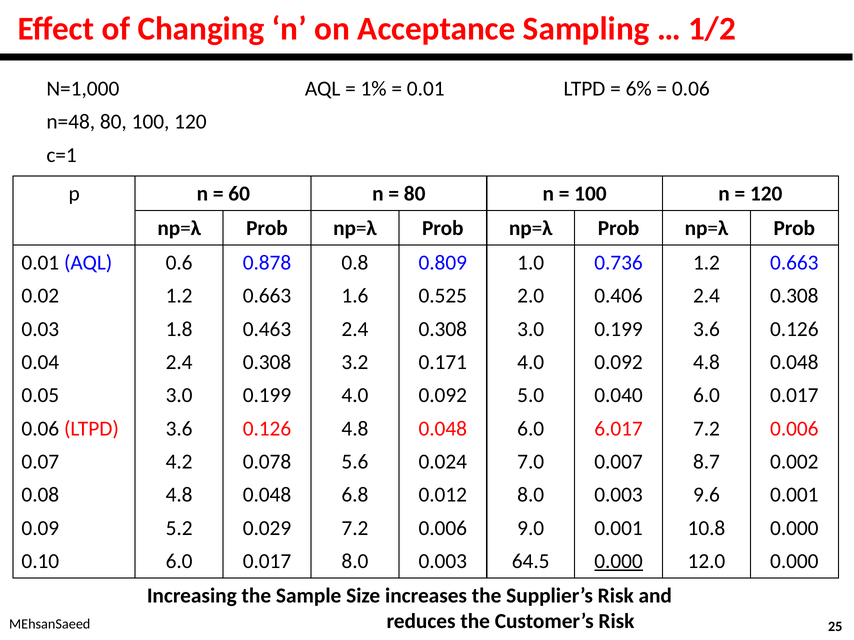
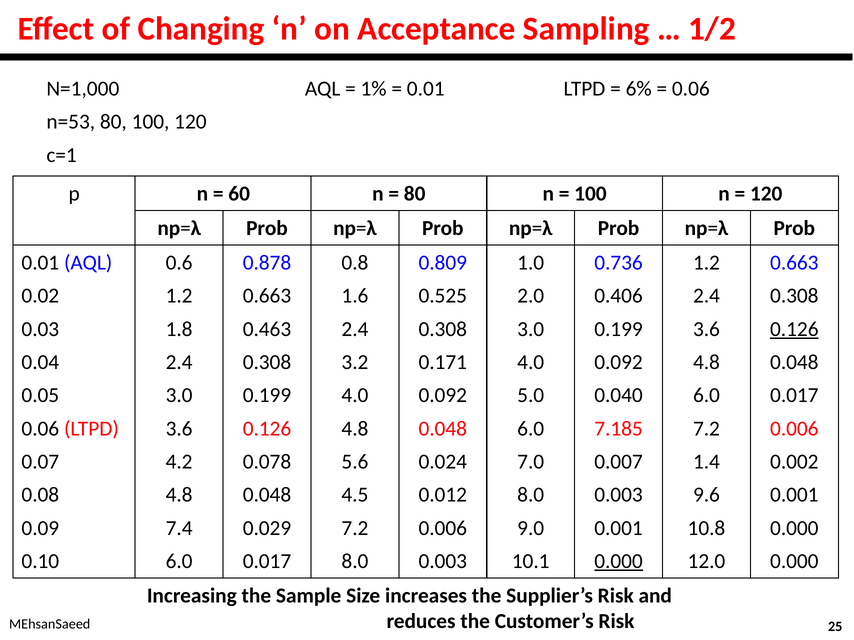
n=48: n=48 -> n=53 (71, 122)
0.126 underline: none -> present (794, 329)
6.017: 6.017 -> 7.185 (619, 429)
8.7: 8.7 -> 1.4 (706, 462)
6.8: 6.8 -> 4.5 (355, 495)
5.2: 5.2 -> 7.4 (179, 528)
64.5: 64.5 -> 10.1 (531, 562)
